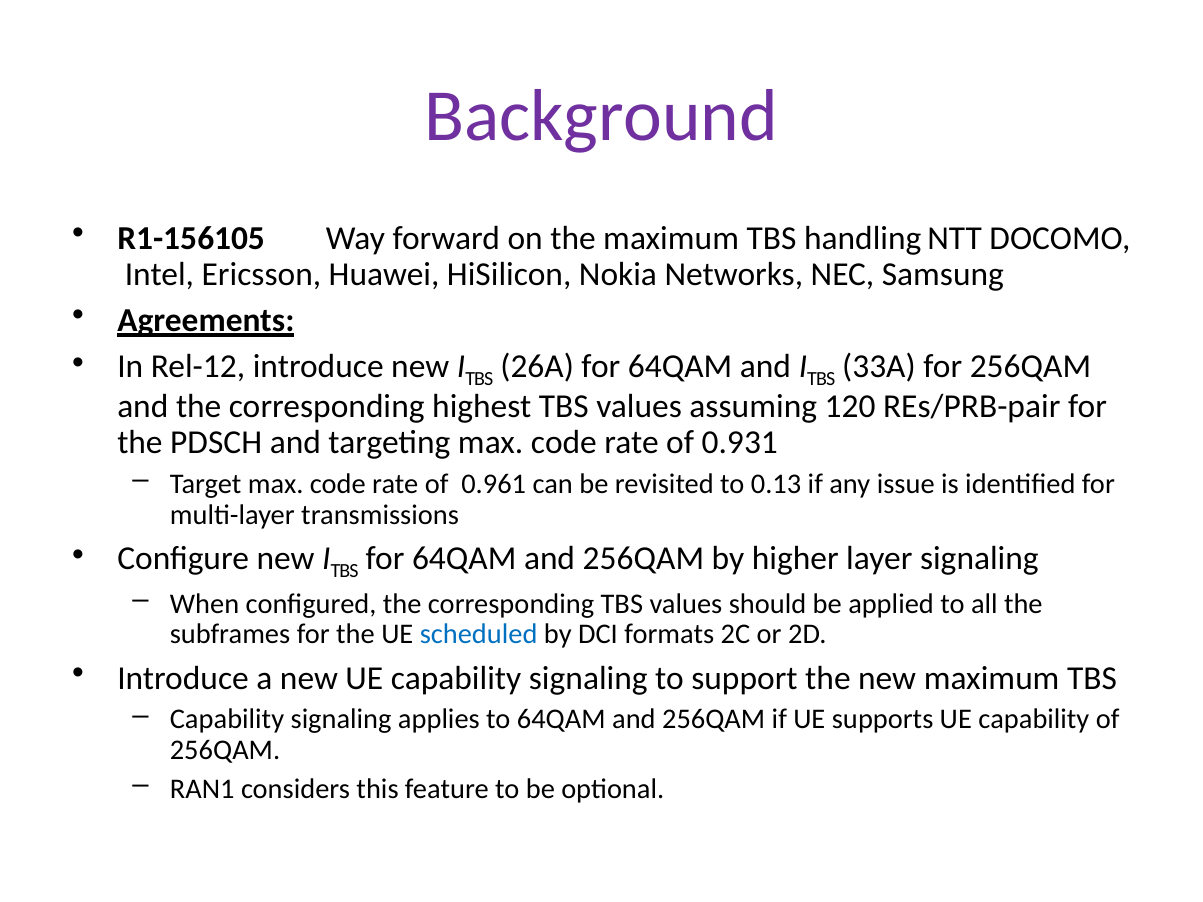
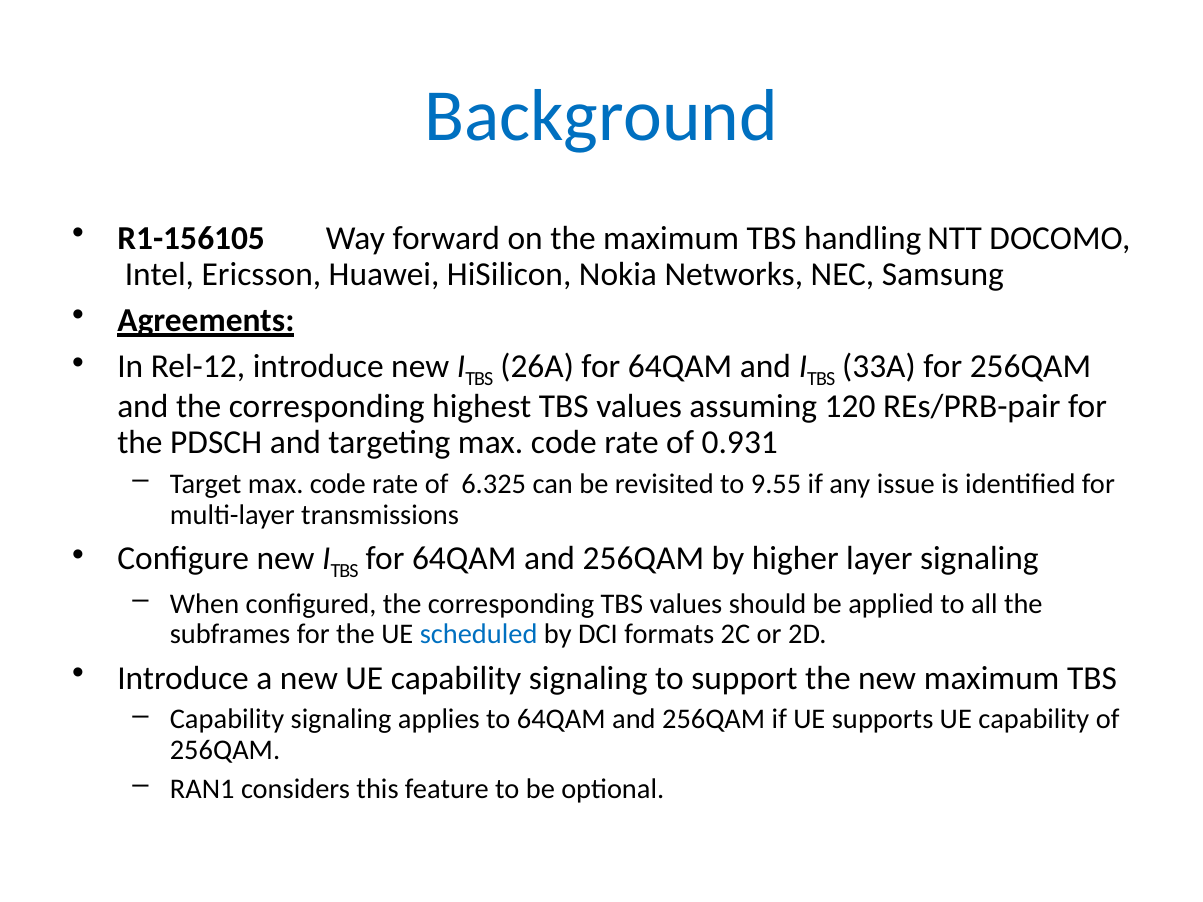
Background colour: purple -> blue (601, 116)
0.961: 0.961 -> 6.325 (494, 484)
0.13: 0.13 -> 9.55 (776, 484)
